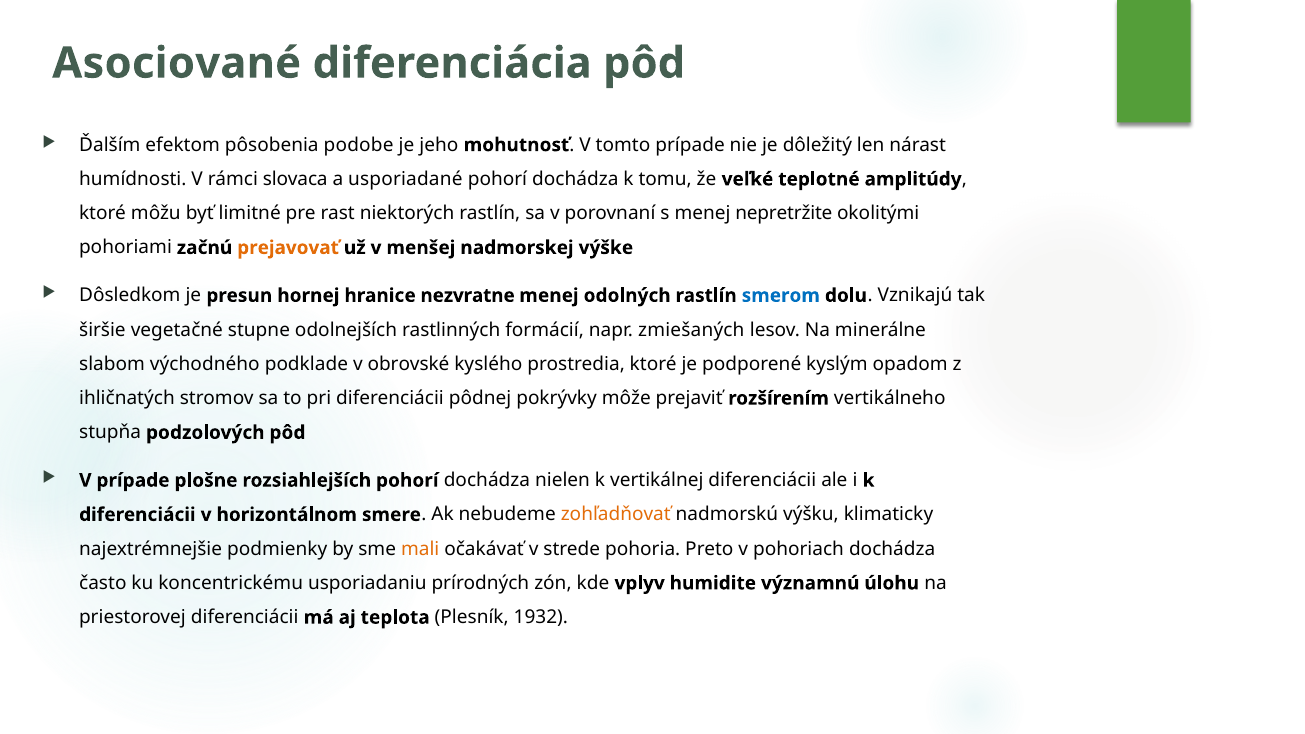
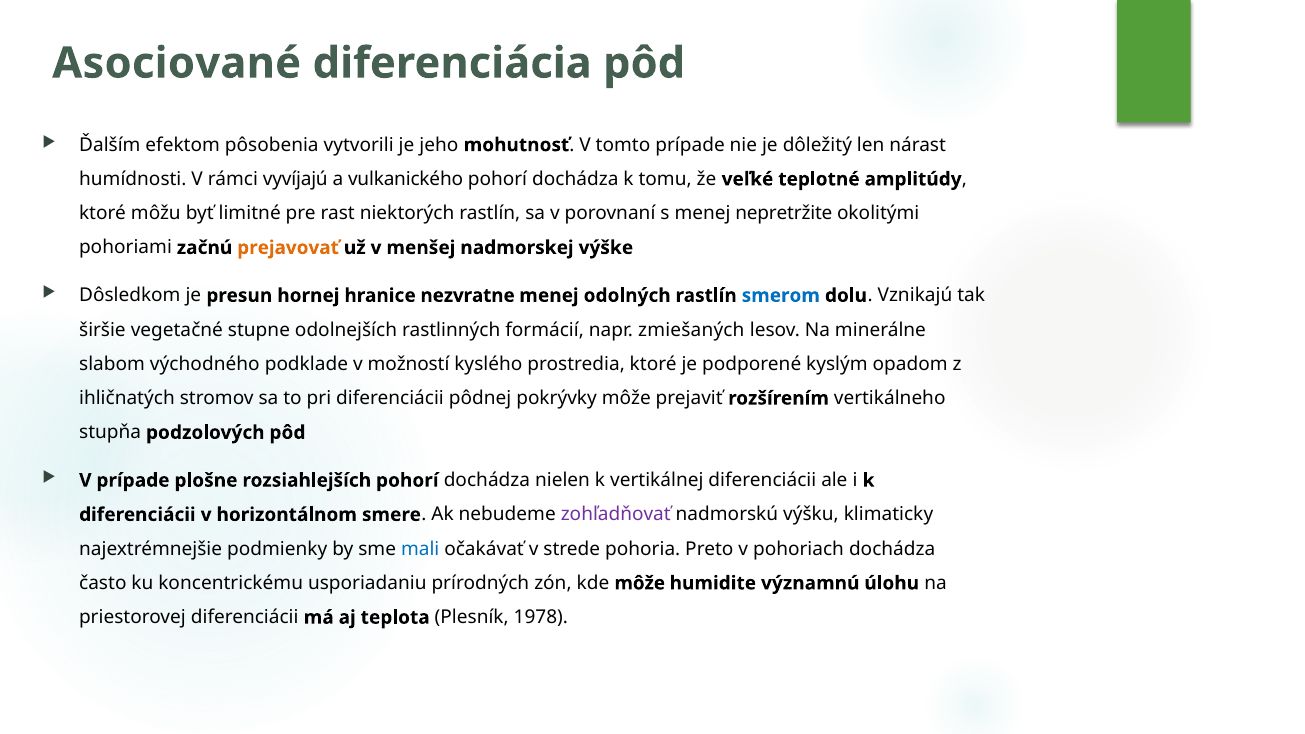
podobe: podobe -> vytvorili (359, 145)
slovaca: slovaca -> vyvíjajú (295, 179)
usporiadané: usporiadané -> vulkanického (406, 179)
obrovské: obrovské -> možností (409, 364)
zohľadňovať colour: orange -> purple (616, 515)
mali colour: orange -> blue (420, 549)
kde vplyv: vplyv -> môže (640, 583)
1932: 1932 -> 1978 (541, 617)
